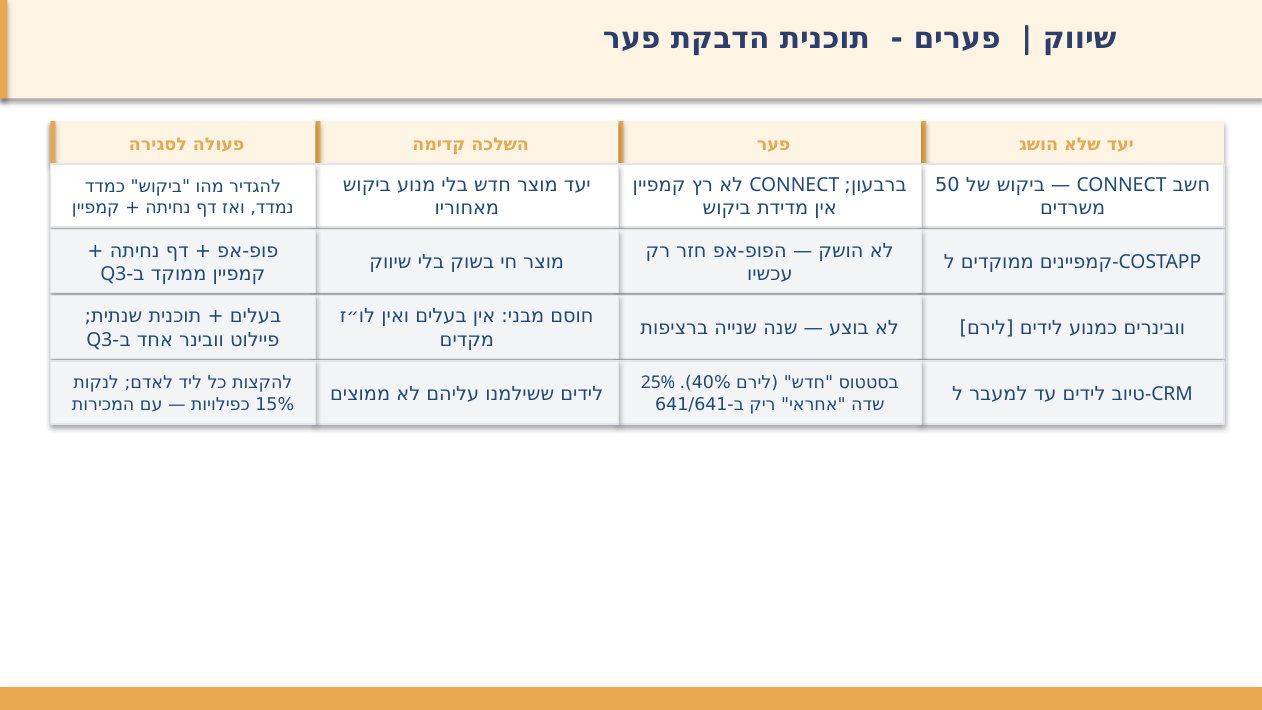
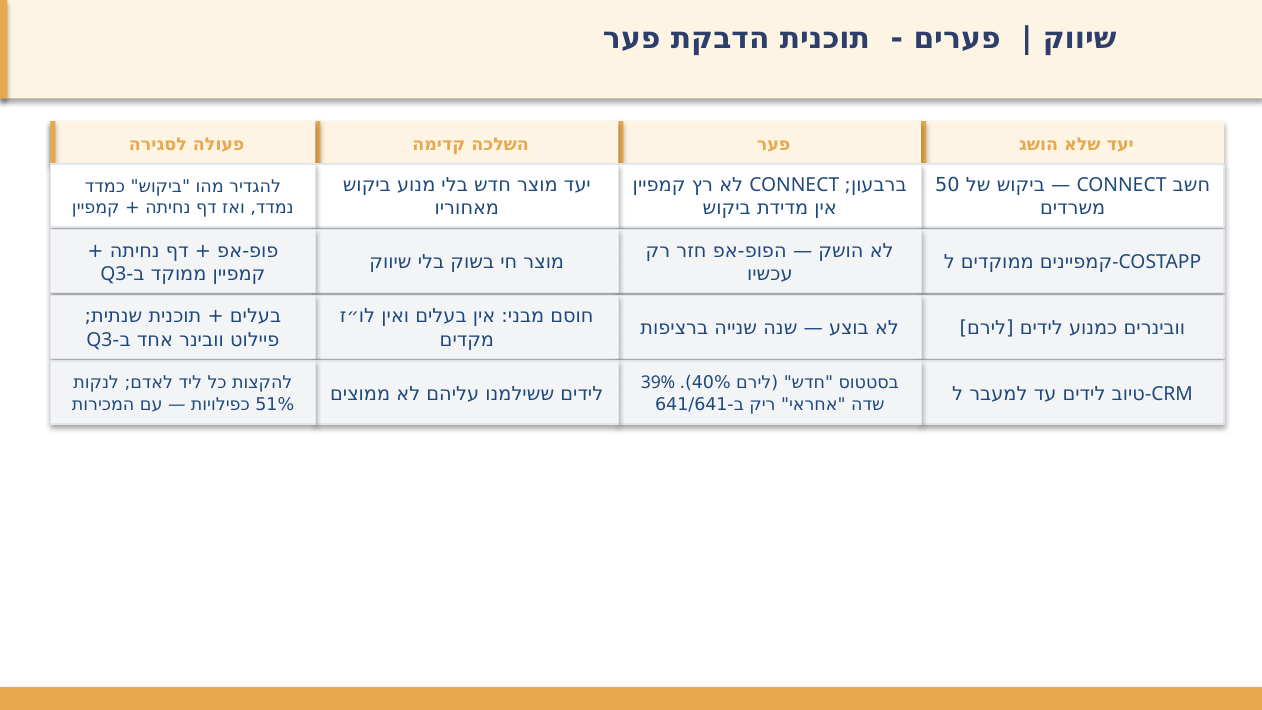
25%: 25% -> 39% (658, 383)
15%: 15% -> 51% (275, 404)
